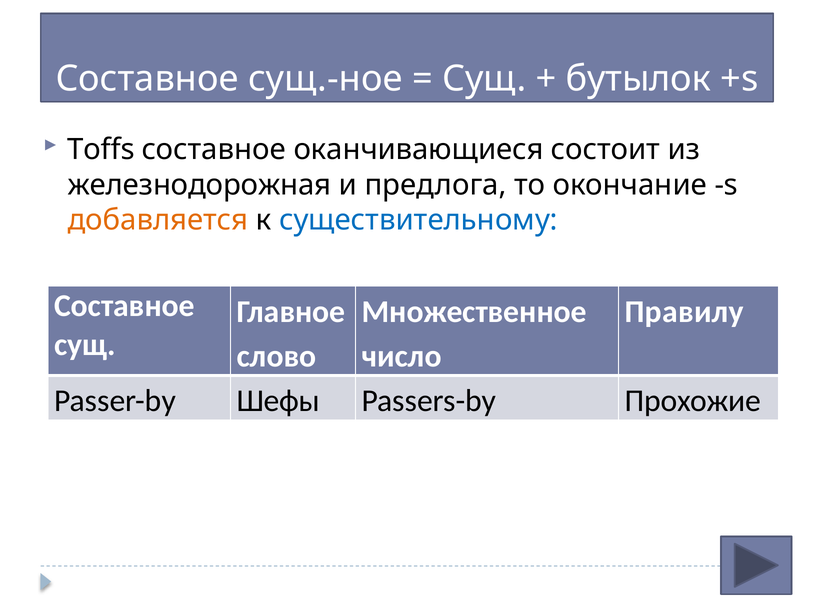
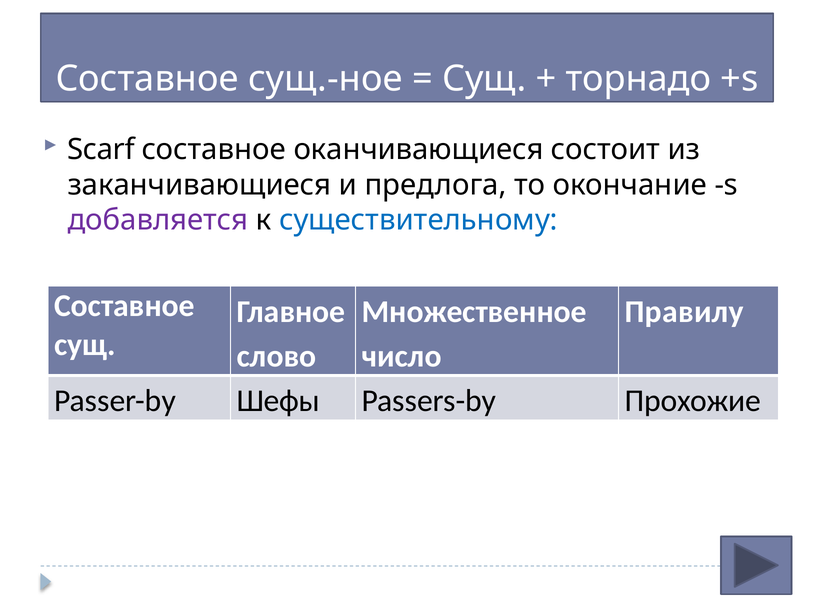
бутылок: бутылок -> торнадо (638, 79)
Toffs: Toffs -> Scarf (101, 149)
железнодорожная: железнодорожная -> заканчивающиеся (199, 185)
добавляется colour: orange -> purple (158, 220)
